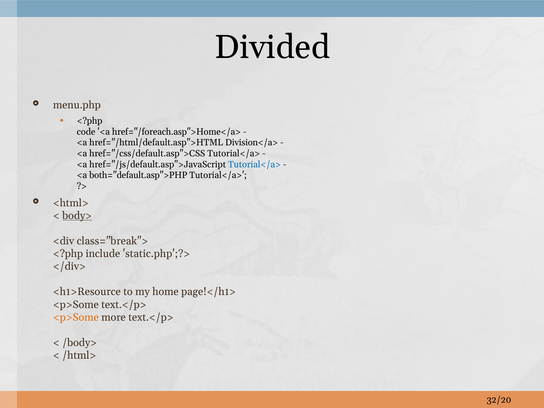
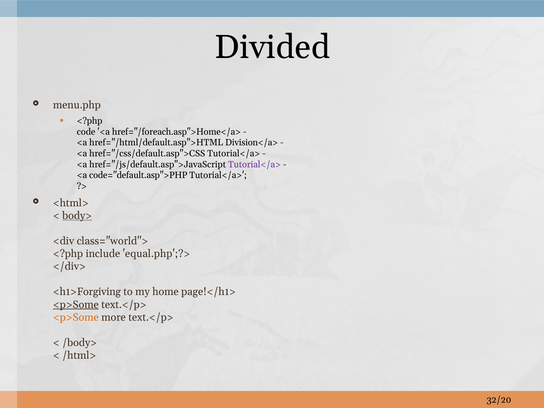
Tutorial</a> colour: blue -> purple (255, 164)
both="default.asp">PHP: both="default.asp">PHP -> code="default.asp">PHP (138, 175)
class="break">: class="break"> -> class="world"> (113, 241)
static.php';?>: static.php';?> -> equal.php';?> (156, 254)
<h1>Resource: <h1>Resource -> <h1>Forgiving (87, 292)
<p>Some underline: none -> present (76, 305)
